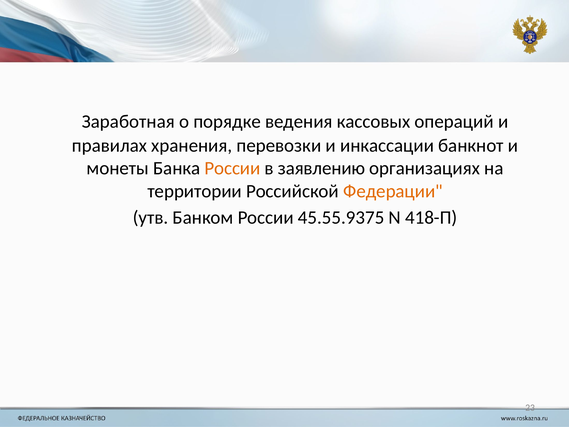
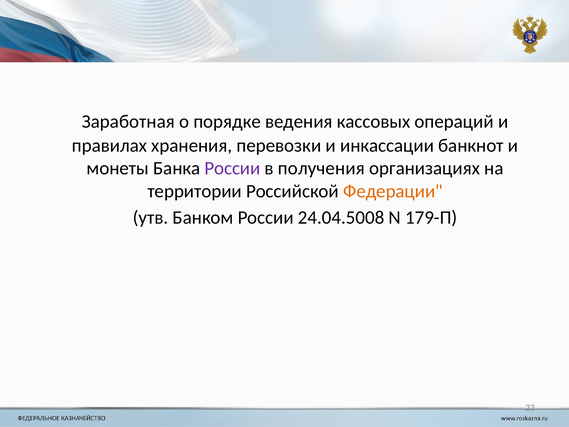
России colour: orange -> purple (232, 168)
заявлению: заявлению -> получения (321, 168)
45.55.9375: 45.55.9375 -> 24.04.5008 (341, 218)
418-П: 418-П -> 179-П (431, 218)
